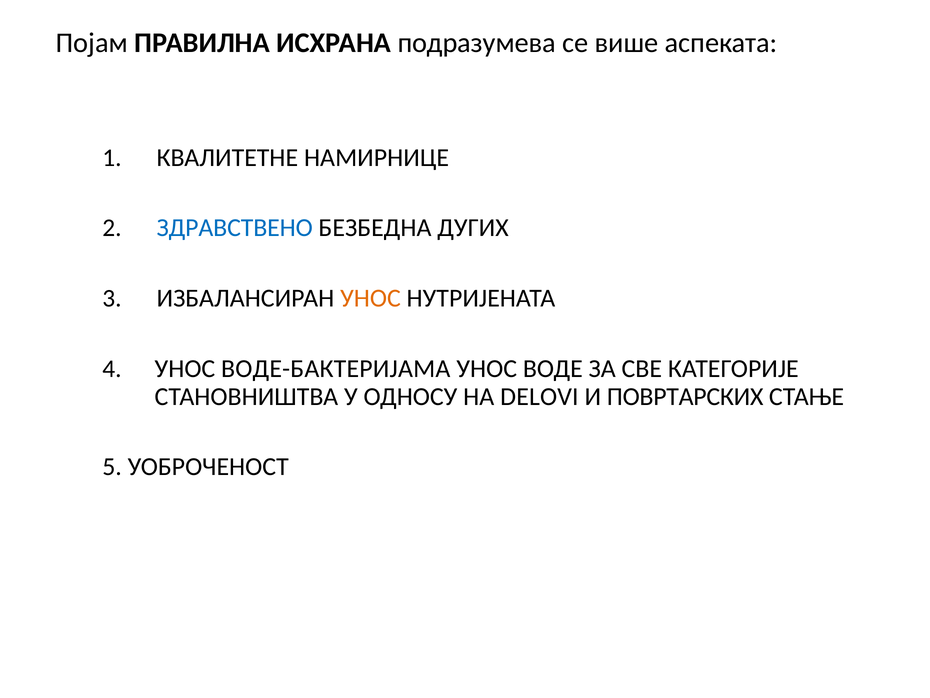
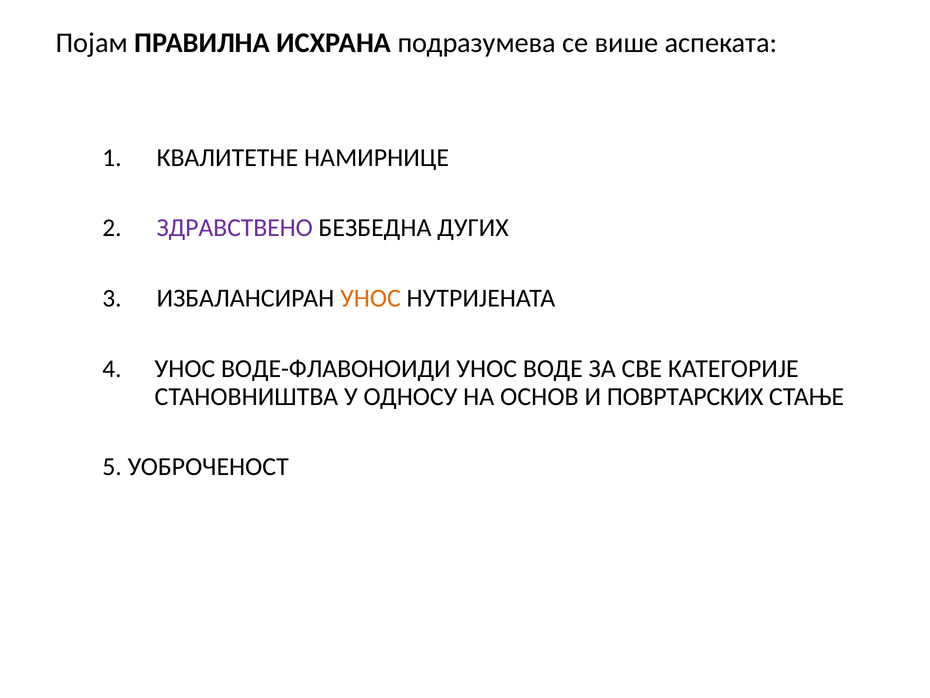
ЗДРАВСТВЕНО colour: blue -> purple (235, 228)
ВОДЕ-БАКТЕРИЈАМА: ВОДЕ-БАКТЕРИЈАМА -> ВОДЕ-ФЛАВОНОИДИ (336, 368)
DELOVI: DELOVI -> ОСНОВ (539, 396)
